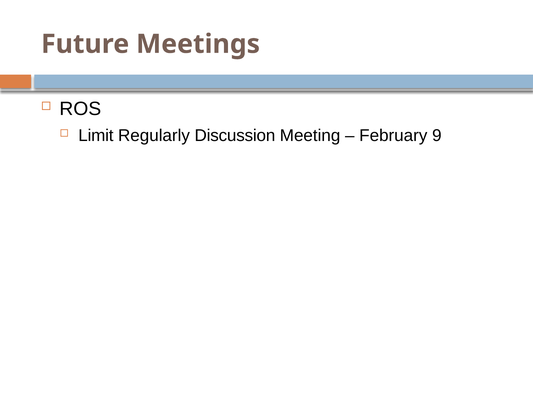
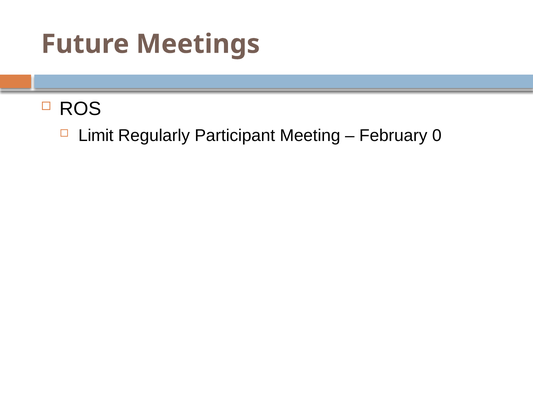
Discussion: Discussion -> Participant (235, 136)
9: 9 -> 0 (437, 136)
